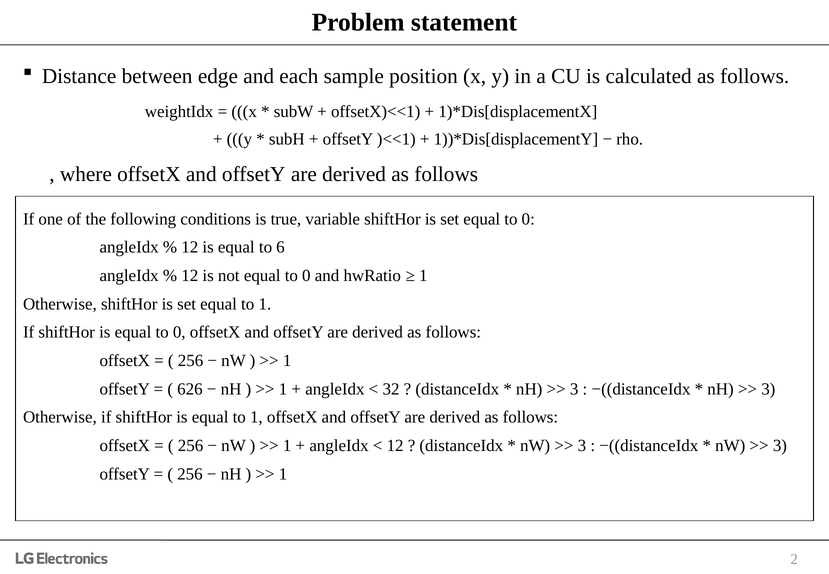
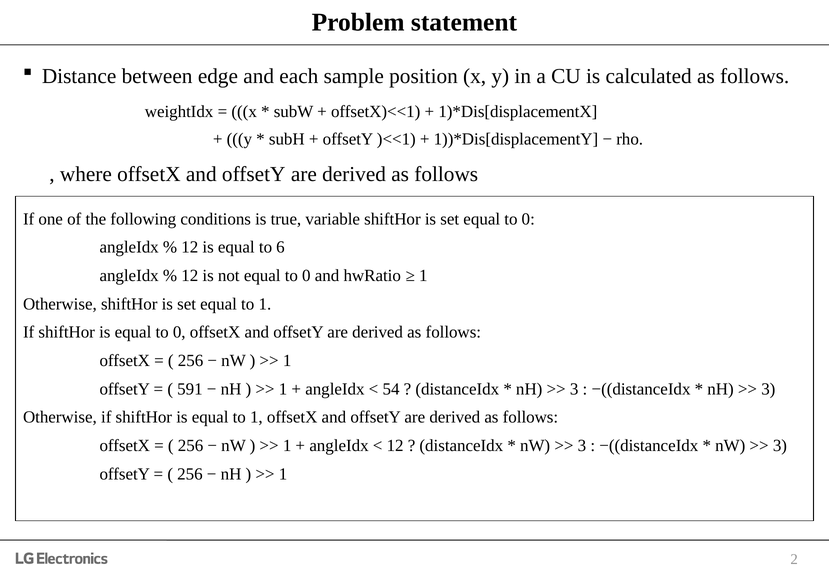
626: 626 -> 591 (190, 389)
32: 32 -> 54 (391, 389)
